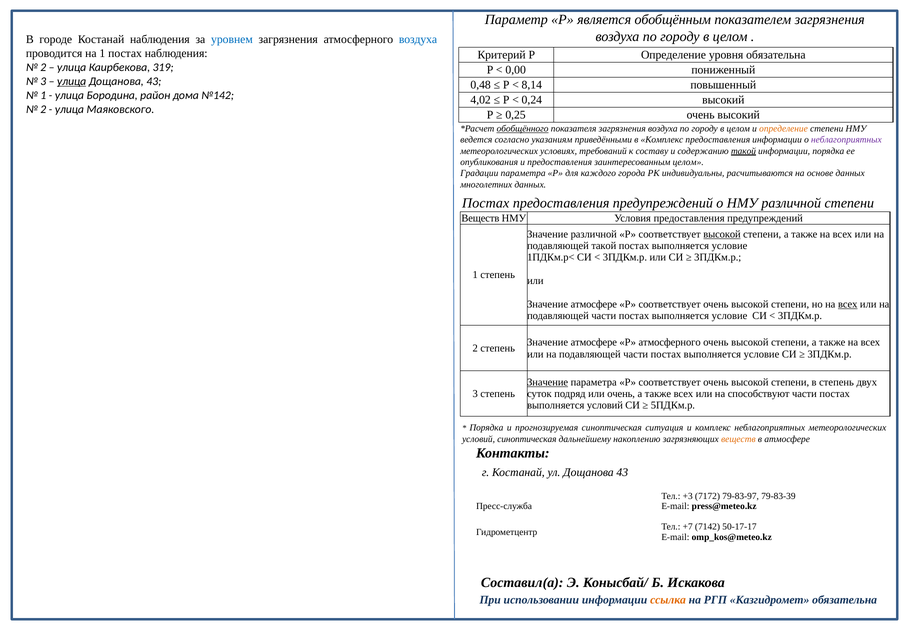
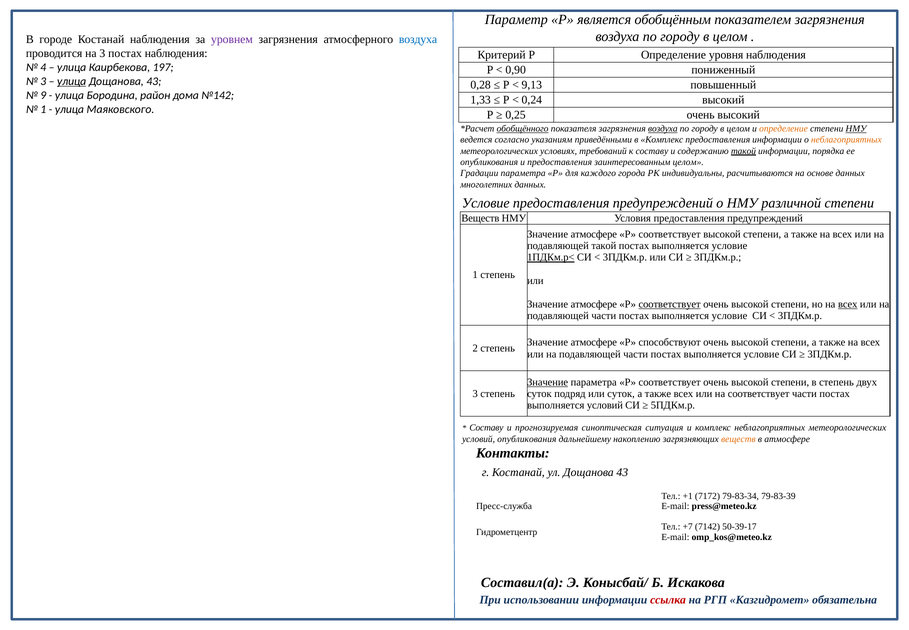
уровнем colour: blue -> purple (232, 39)
на 1: 1 -> 3 (102, 53)
уровня обязательна: обязательна -> наблюдения (776, 55)
2: 2 -> 4 (43, 67)
319: 319 -> 197 (163, 67)
0,00: 0,00 -> 0,90 (516, 70)
0,48: 0,48 -> 0,28 (481, 85)
8,14: 8,14 -> 9,13 (532, 85)
1: 1 -> 9 (43, 95)
4,02: 4,02 -> 1,33 (481, 100)
2: 2 -> 1 (43, 109)
воздуха underline: none -> present (663, 128)
НМУ underline: none -> present (856, 128)
неблагоприятных colour: purple -> orange (846, 140)
Постах: Постах -> Условие (486, 203)
различной: различной -> атмосфере (594, 234)
высокой underline: present -> none (722, 234)
1ПДКм.р< underline: none -> present (551, 257)
соответствует underline: none -> present (670, 304)
Р атмосферного: атмосферного -> способствуют (670, 342)
или очень: очень -> суток (621, 393)
на способствуют: способствуют -> соответствует (759, 393)
Порядка: Порядка -> Составу (486, 427)
условий синоптическая: синоптическая -> опубликования (527, 439)
+3: +3 -> +1 (688, 495)
79-83-97: 79-83-97 -> 79-83-34 (741, 495)
50-17-17: 50-17-17 -> 50-39-17 (739, 526)
ссылка colour: orange -> red (668, 599)
